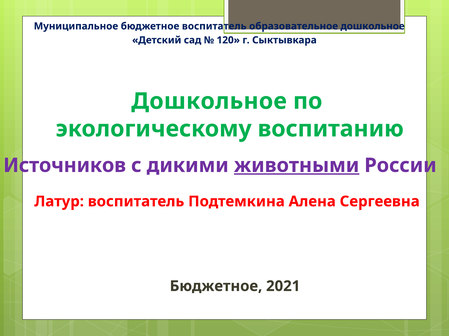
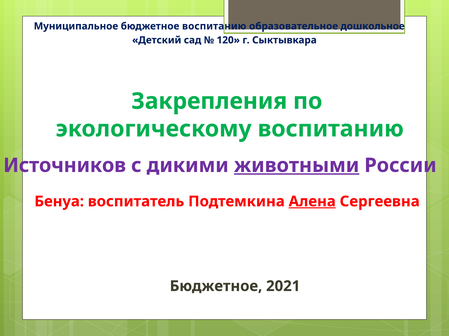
бюджетное воспитатель: воспитатель -> воспитанию (214, 26)
Дошкольное: Дошкольное -> Закрепления (209, 101)
Латур: Латур -> Бенуа (59, 202)
Алена underline: none -> present (312, 202)
